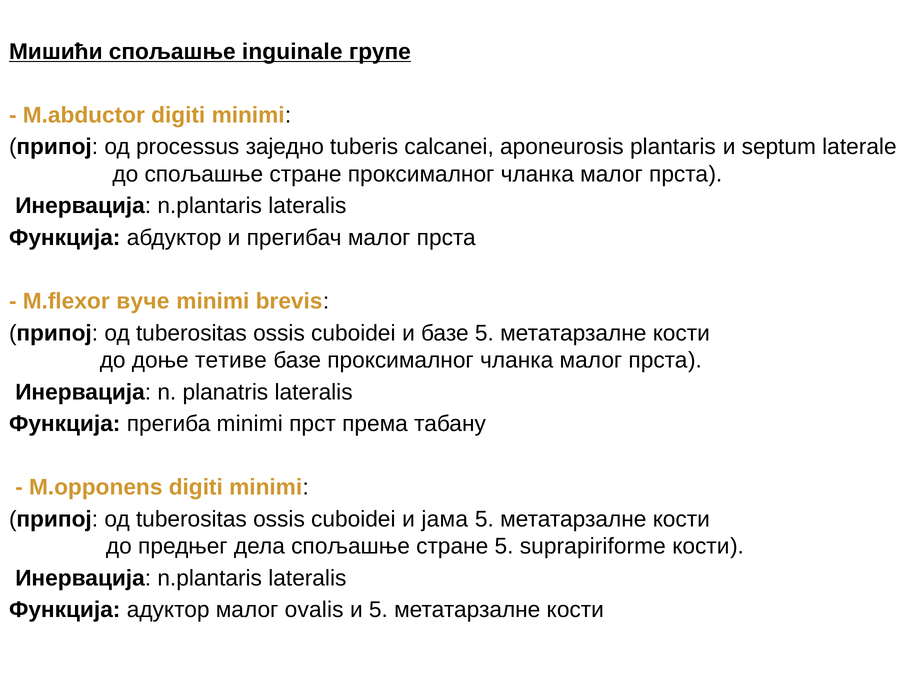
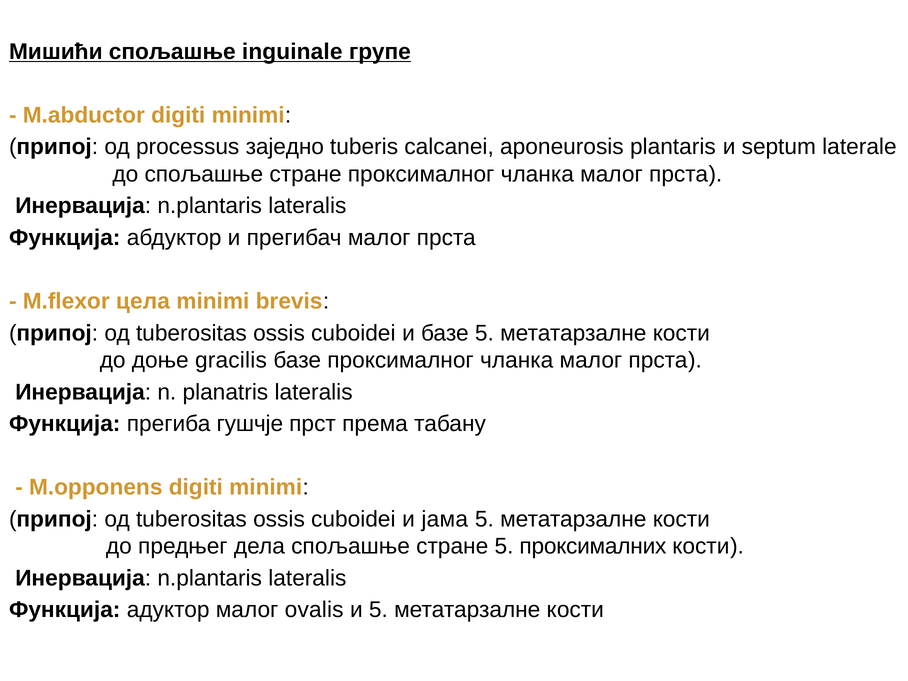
вуче: вуче -> цела (143, 301)
тeтивe: тeтивe -> gracilis (231, 360)
прегиба minimi: minimi -> гушчје (250, 424)
suprapiriforme: suprapiriforme -> проксималних (593, 546)
